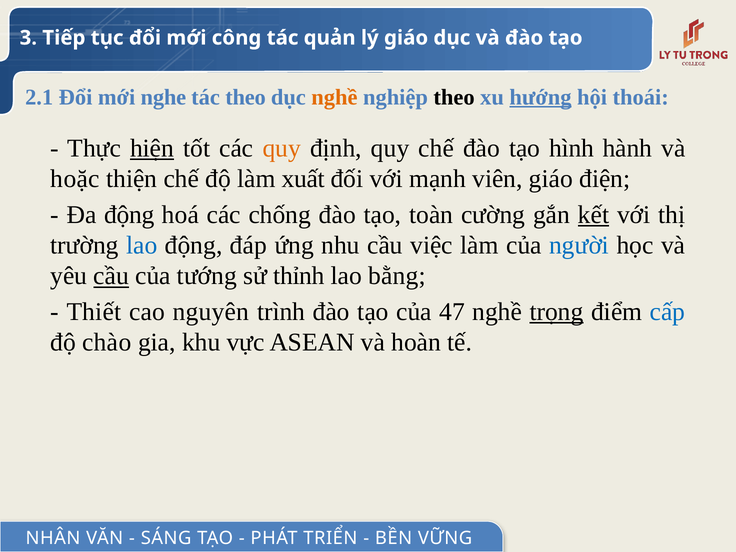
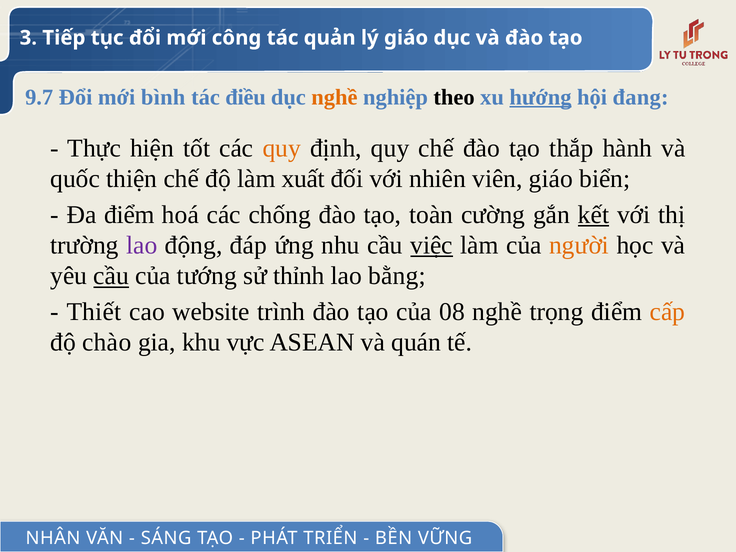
2.1: 2.1 -> 9.7 (39, 97)
nghe: nghe -> bình (163, 97)
tác theo: theo -> điều (246, 97)
thoái: thoái -> đang (641, 97)
hiện underline: present -> none (152, 148)
hình: hình -> thắp (571, 148)
hoặc: hoặc -> quốc (75, 179)
mạnh: mạnh -> nhiên (438, 179)
điện: điện -> biển (605, 179)
Đa động: động -> điểm (129, 215)
lao colour: blue -> purple (142, 245)
việc underline: none -> present (432, 245)
người colour: blue -> orange (579, 245)
nguyên: nguyên -> website (211, 312)
47: 47 -> 08 (452, 312)
trọng underline: present -> none (557, 312)
cấp colour: blue -> orange (668, 312)
hoàn: hoàn -> quán (416, 342)
